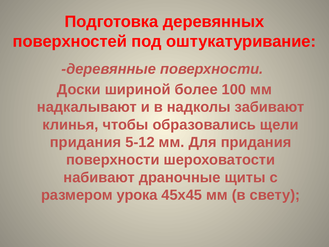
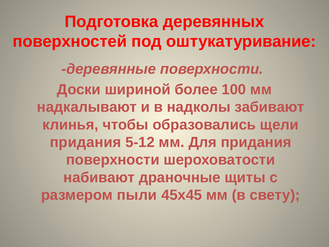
урока: урока -> пыли (137, 195)
